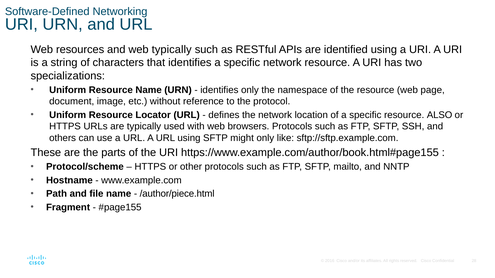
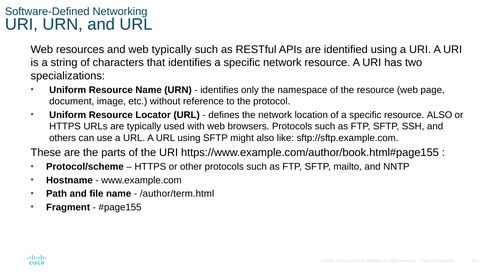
might only: only -> also (265, 138)
/author/piece.html: /author/piece.html -> /author/term.html (177, 194)
